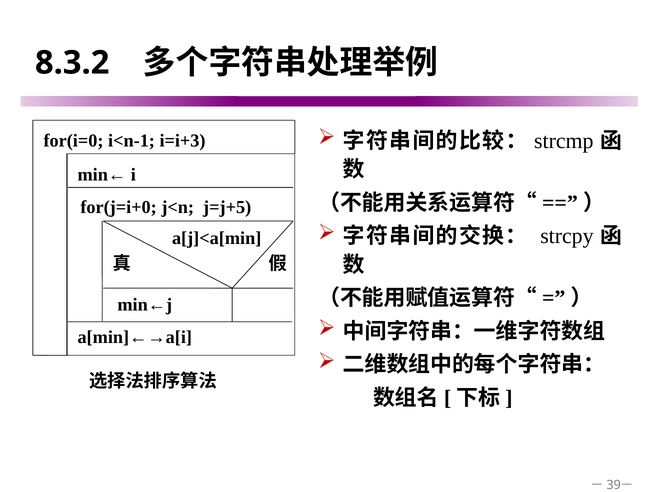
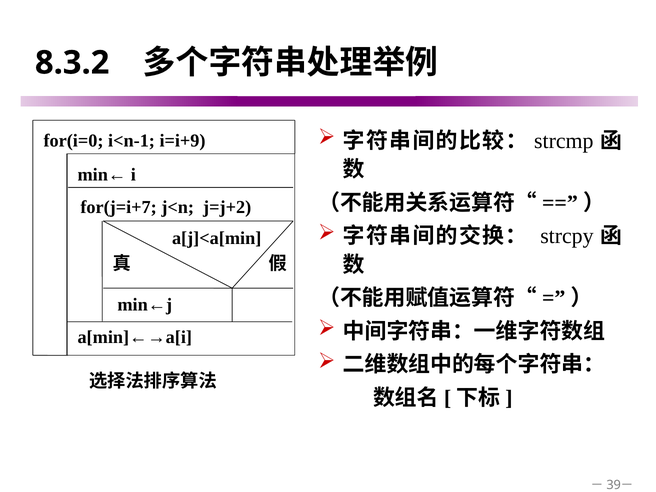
i=i+3: i=i+3 -> i=i+9 (183, 141)
for(j=i+0: for(j=i+0 -> for(j=i+7 (119, 207)
j=j+5: j=j+5 -> j=j+2 (227, 207)
